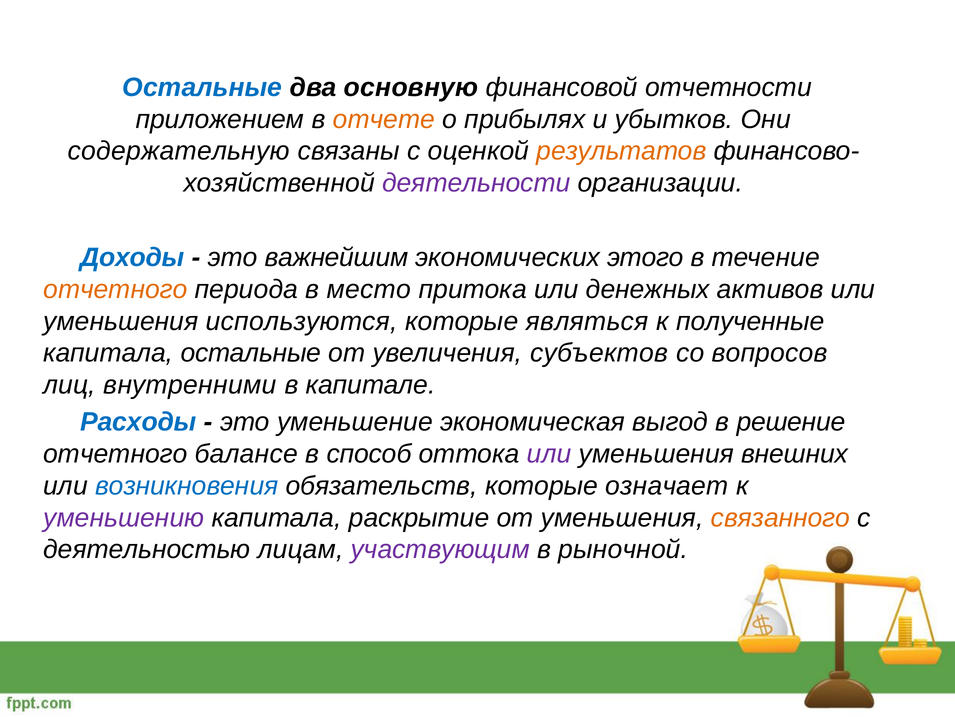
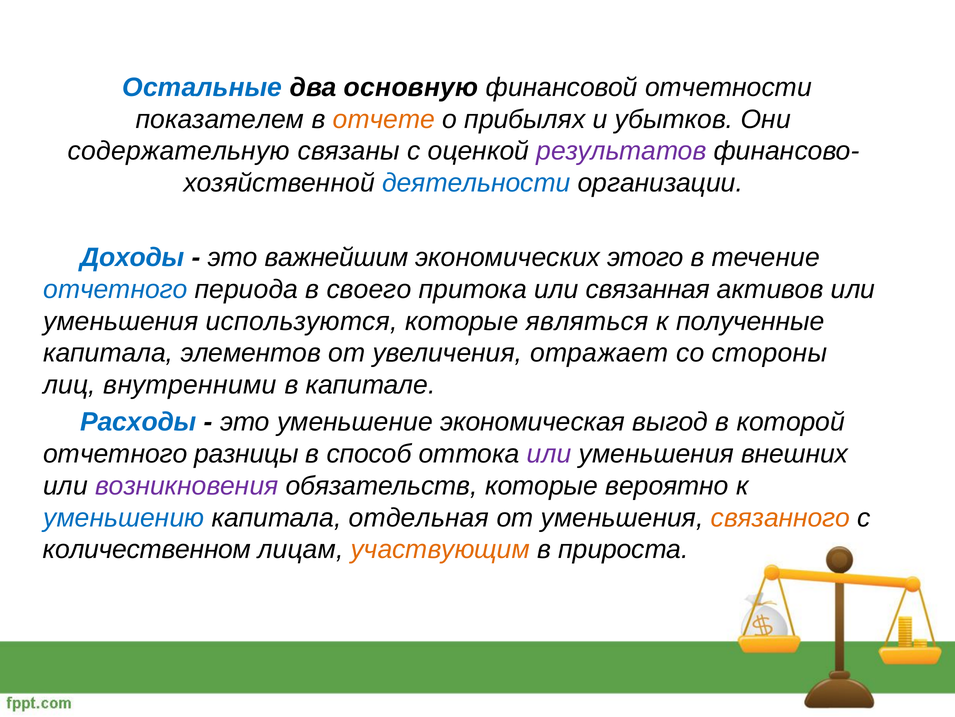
приложением: приложением -> показателем (220, 119)
результатов colour: orange -> purple (621, 151)
деятельности colour: purple -> blue (476, 183)
отчетного colour: orange -> blue (115, 289)
место: место -> своего (369, 289)
денежных: денежных -> связанная (648, 289)
капитала остальные: остальные -> элементов (251, 353)
субъектов: субъектов -> отражает (599, 353)
вопросов: вопросов -> стороны (770, 353)
решение: решение -> которой (791, 422)
балансе: балансе -> разницы (247, 454)
возникновения colour: blue -> purple (187, 485)
означает: означает -> вероятно (667, 485)
уменьшению colour: purple -> blue (124, 517)
раскрытие: раскрытие -> отдельная (419, 517)
деятельностью: деятельностью -> количественном (147, 549)
участвующим colour: purple -> orange (440, 549)
рыночной: рыночной -> прироста (623, 549)
